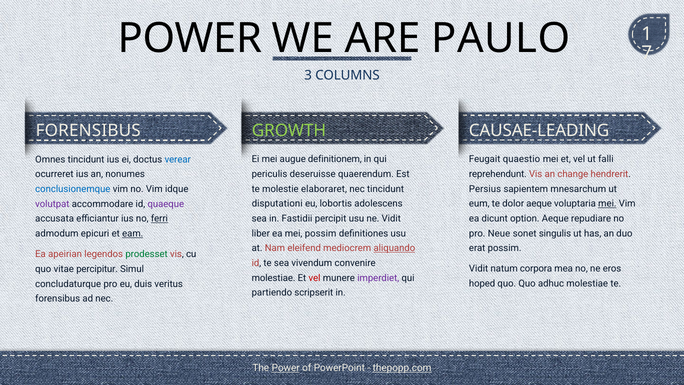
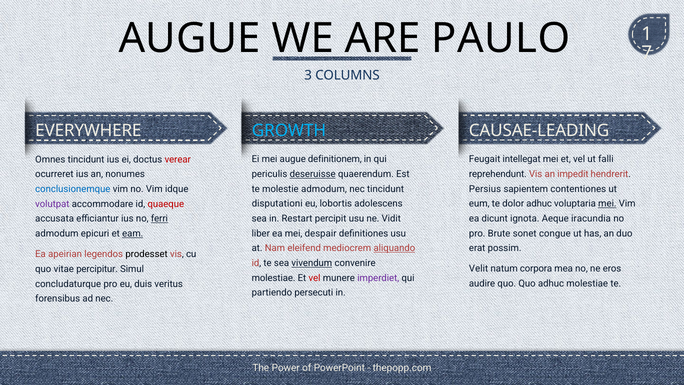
POWER: POWER -> AUGUE (190, 38)
GROWTH colour: light green -> light blue (289, 131)
FORENSIBUS: FORENSIBUS -> EVERYWHERE (88, 131)
quaestio: quaestio -> intellegat (522, 159)
verear colour: blue -> red (178, 159)
change: change -> impedit (573, 174)
deseruisse underline: none -> present (313, 174)
molestie elaboraret: elaboraret -> admodum (324, 189)
mnesarchum: mnesarchum -> contentiones (578, 189)
dolor aeque: aeque -> adhuc (539, 204)
quaeque colour: purple -> red (166, 204)
Fastidii: Fastidii -> Restart (297, 218)
option: option -> ignota (525, 218)
repudiare: repudiare -> iracundia (591, 218)
mei possim: possim -> despair (321, 233)
Neue: Neue -> Brute (499, 233)
singulis: singulis -> congue (555, 233)
prodesset colour: green -> black (147, 254)
vivendum underline: none -> present (312, 263)
Vidit: Vidit -> Velit (479, 269)
hoped: hoped -> audire (482, 283)
scripserit: scripserit -> persecuti (314, 293)
Power underline: present -> none (286, 367)
thepopp.com underline: present -> none (402, 367)
